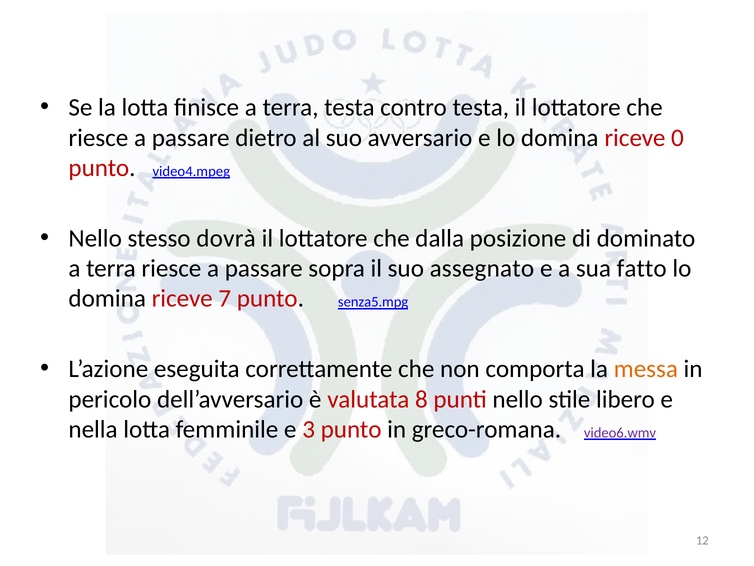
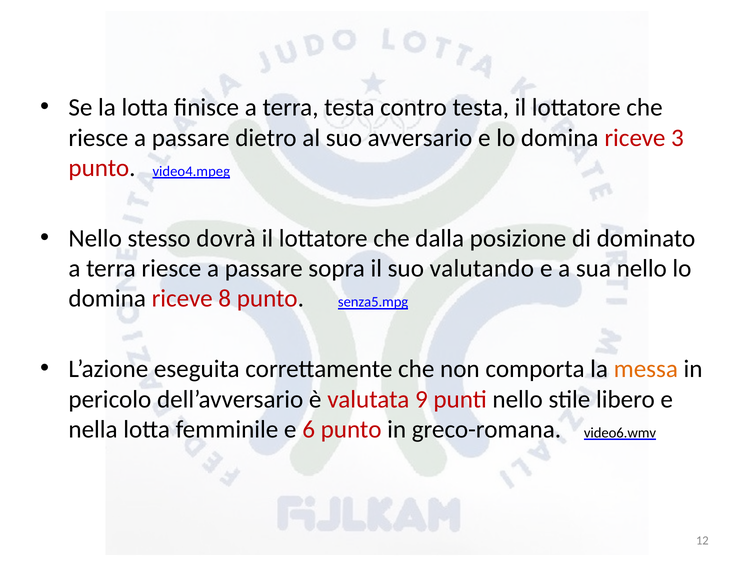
0: 0 -> 3 (677, 138)
assegnato: assegnato -> valutando (482, 268)
sua fatto: fatto -> nello (642, 268)
7: 7 -> 8 (225, 298)
8: 8 -> 9 (421, 399)
3: 3 -> 6 (309, 429)
video6.wmv colour: purple -> black (620, 433)
